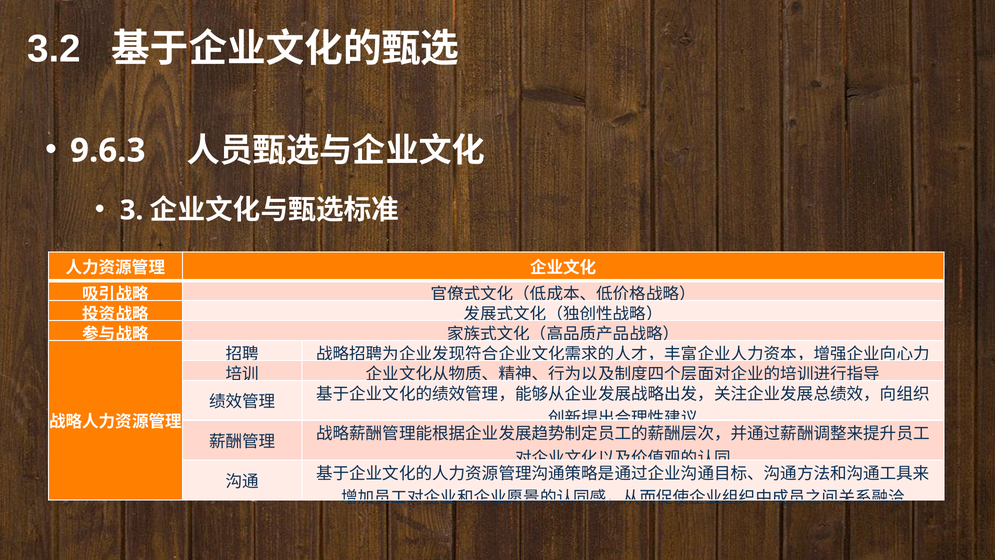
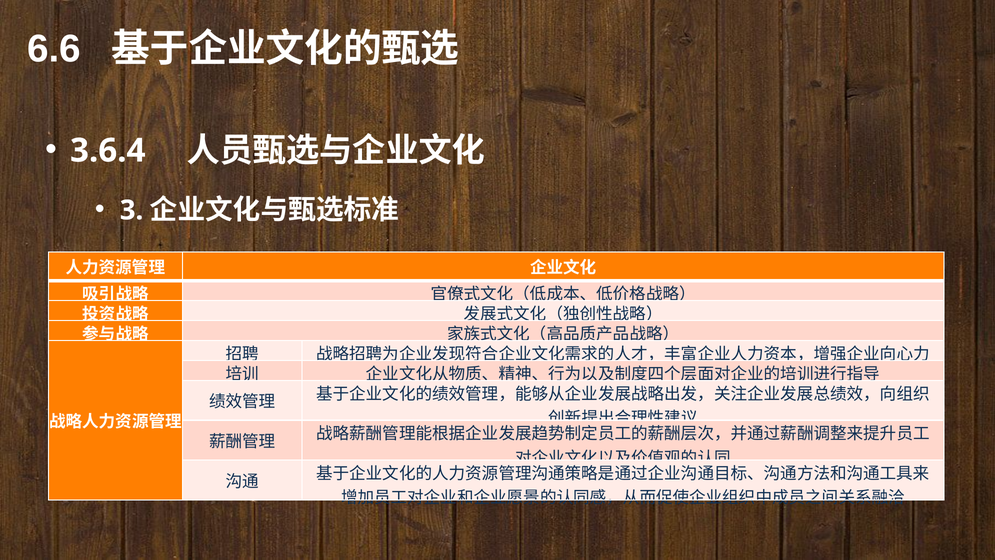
3.2: 3.2 -> 6.6 (54, 49)
9.6.3: 9.6.3 -> 3.6.4 (108, 151)
